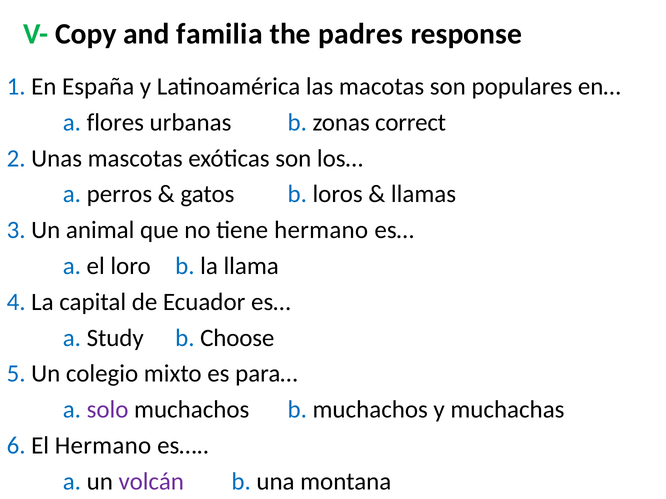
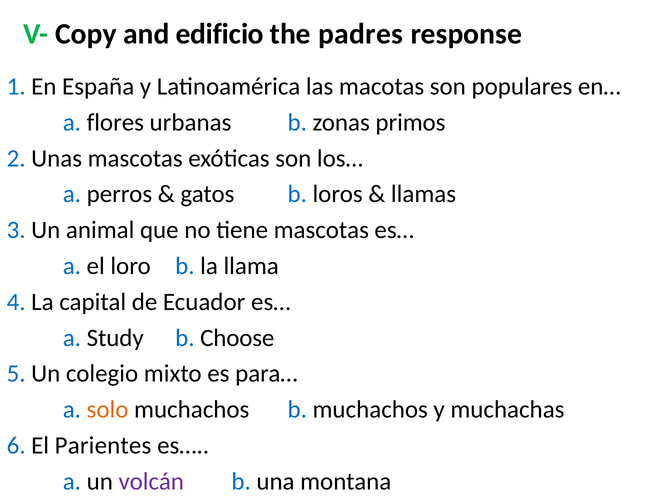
familia: familia -> edificio (220, 34)
correct: correct -> primos (410, 123)
tiene hermano: hermano -> mascotas (321, 230)
solo colour: purple -> orange (108, 410)
El Hermano: Hermano -> Parientes (103, 446)
